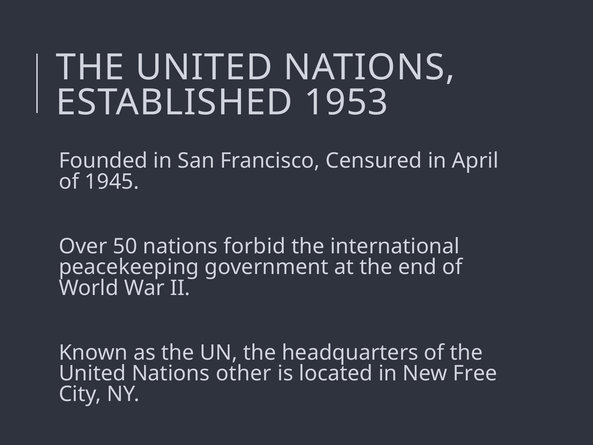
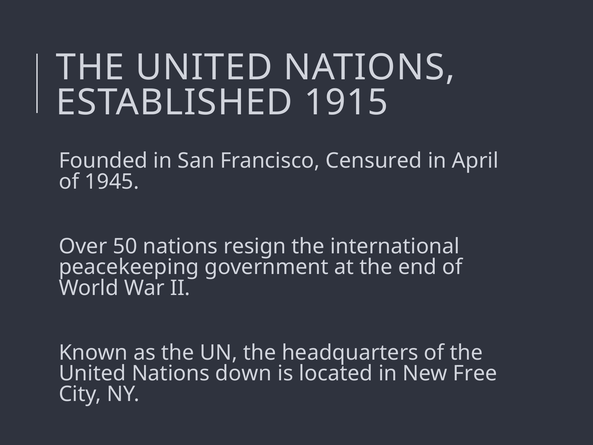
1953: 1953 -> 1915 (346, 102)
forbid: forbid -> resign (255, 246)
other: other -> down (244, 373)
